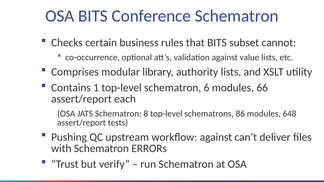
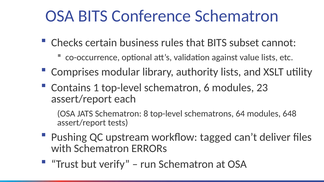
66: 66 -> 23 (262, 88)
86: 86 -> 64 (240, 114)
workflow against: against -> tagged (216, 137)
